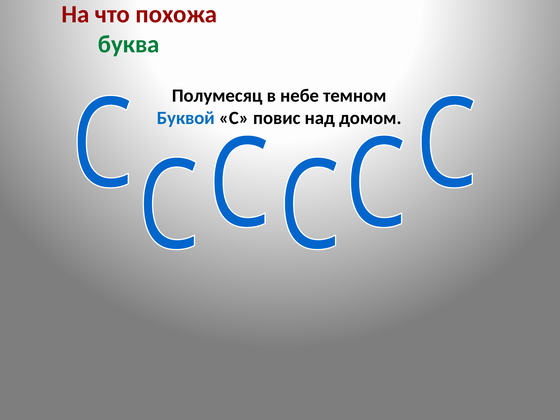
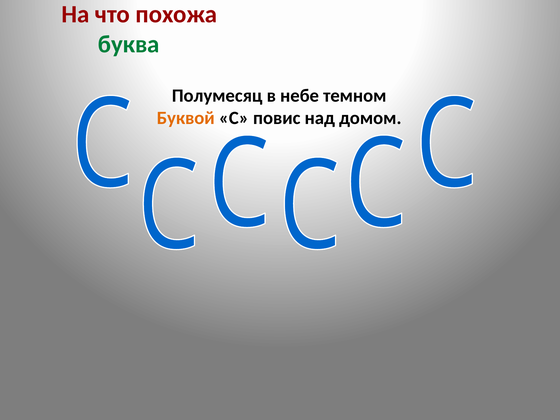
Буквой colour: blue -> orange (186, 118)
